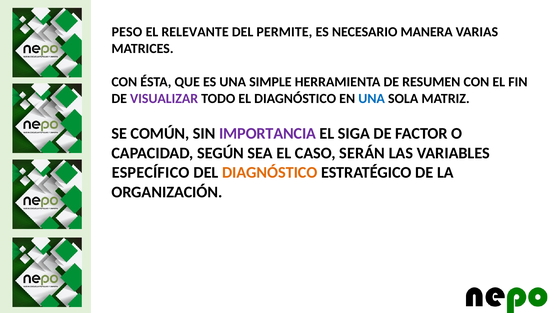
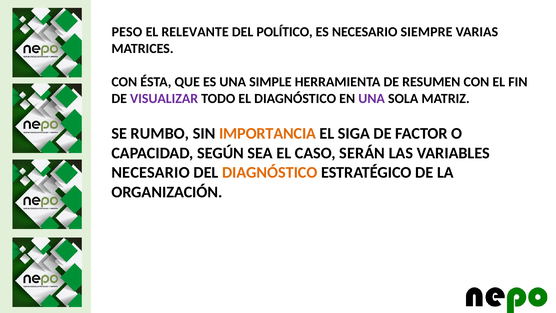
PERMITE: PERMITE -> POLÍTICO (285, 32)
MANERA: MANERA -> SIEMPRE (427, 32)
UNA colour: blue -> purple (372, 99)
COMÚN: COMÚN -> RUMBO (160, 133)
IMPORTANCIA colour: purple -> orange (268, 133)
ESPECÍFICO: ESPECÍFICO -> NECESARIO (151, 172)
